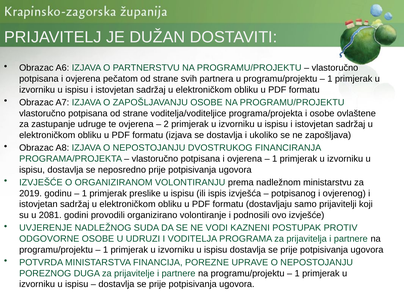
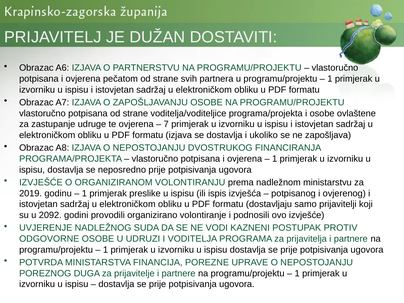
2: 2 -> 7 (166, 124)
2081: 2081 -> 2092 (50, 215)
